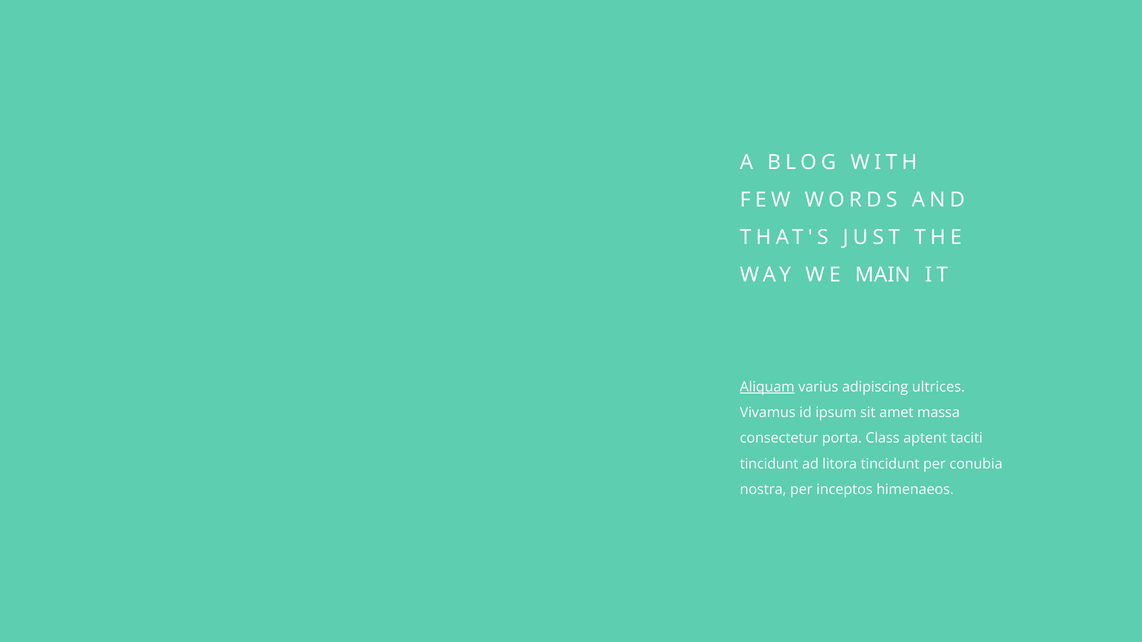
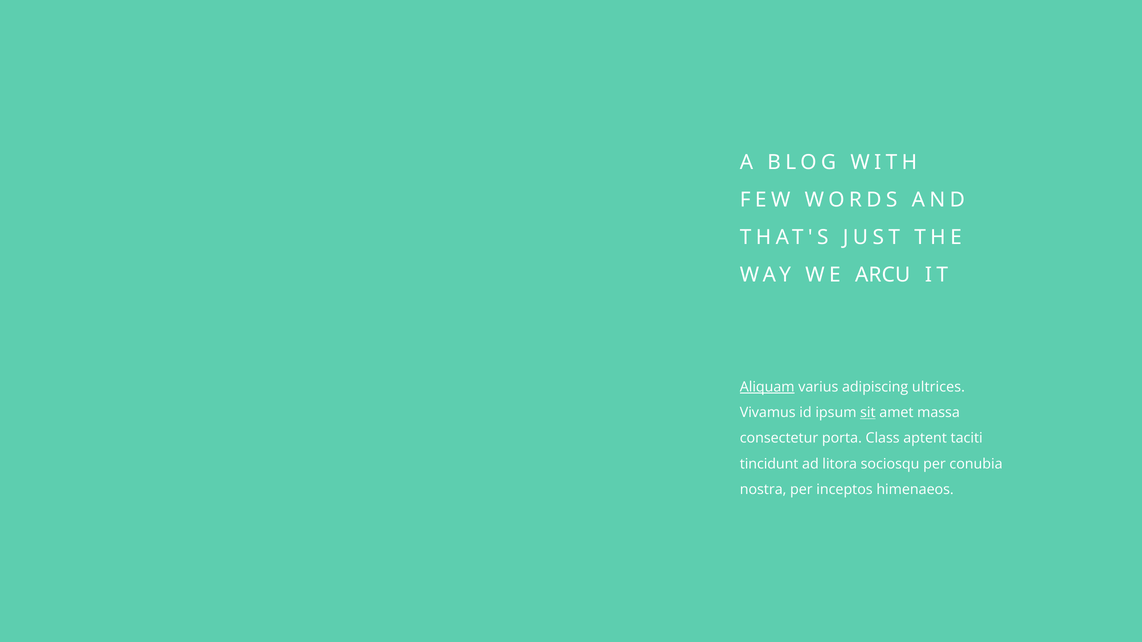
MAIN: MAIN -> ARCU (883, 275)
sit underline: none -> present (868, 413)
litora tincidunt: tincidunt -> sociosqu (890, 464)
